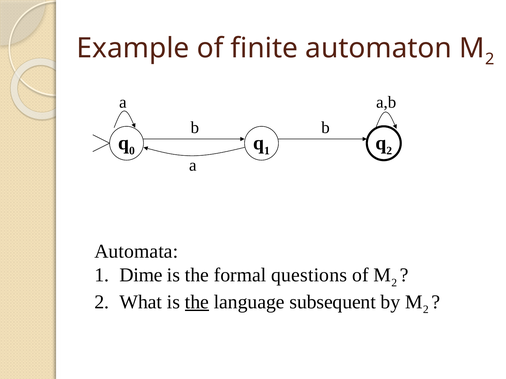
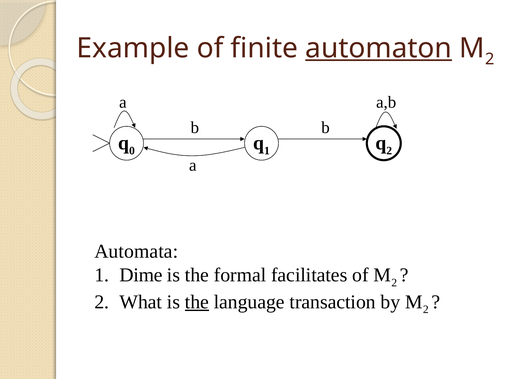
automaton underline: none -> present (379, 48)
questions: questions -> facilitates (309, 275)
subsequent: subsequent -> transaction (333, 302)
